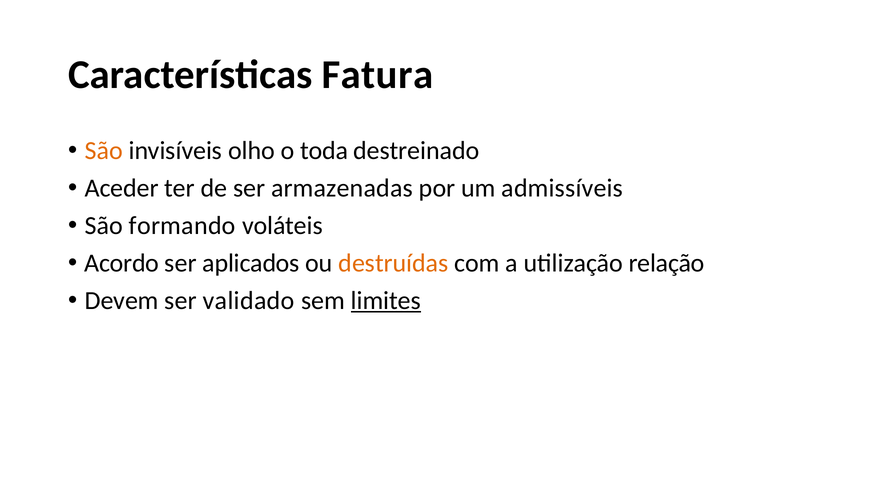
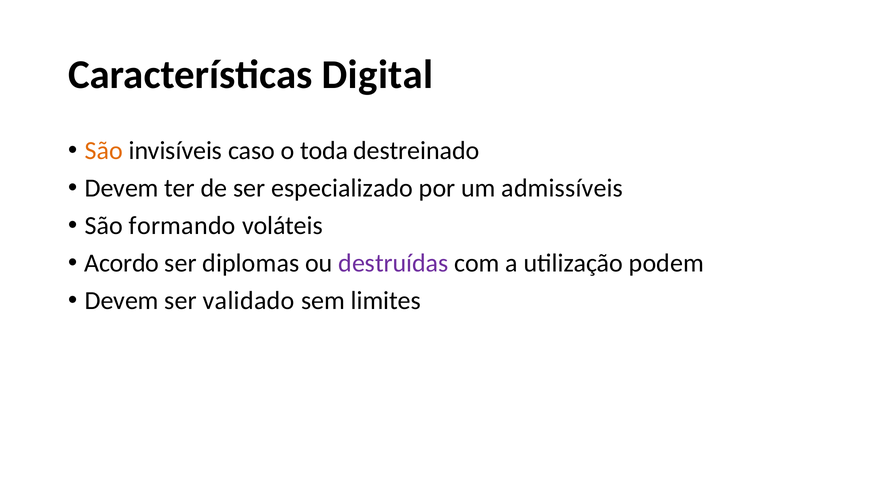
Fatura: Fatura -> Digital (378, 75)
olho: olho -> caso (252, 151)
Aceder: Aceder -> Devem (122, 188)
armazenadas: armazenadas -> especializado (342, 188)
aplicados: aplicados -> diplomas (251, 263)
destruídas colour: orange -> purple (393, 263)
relação: relação -> podem (666, 263)
limites underline: present -> none (386, 300)
